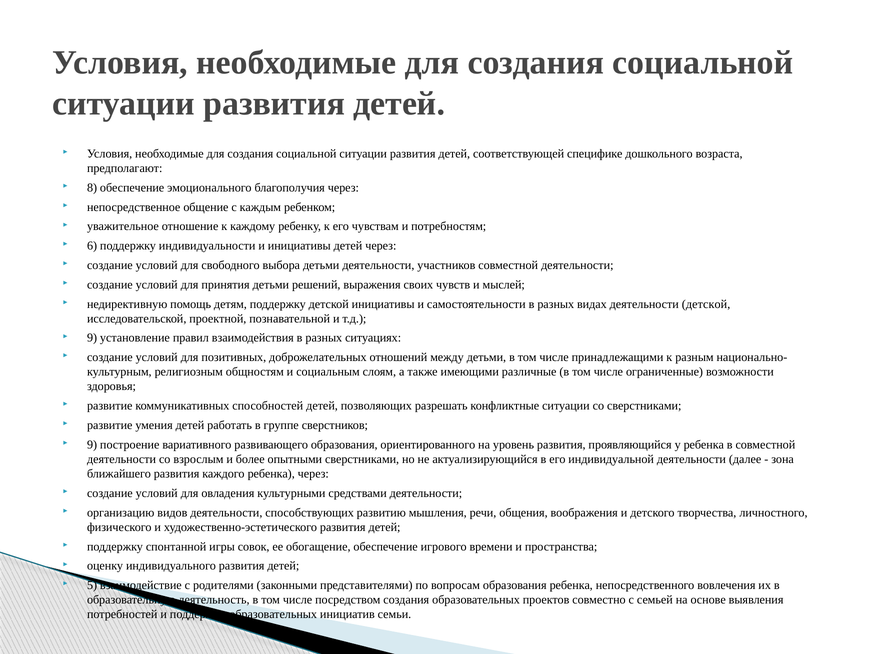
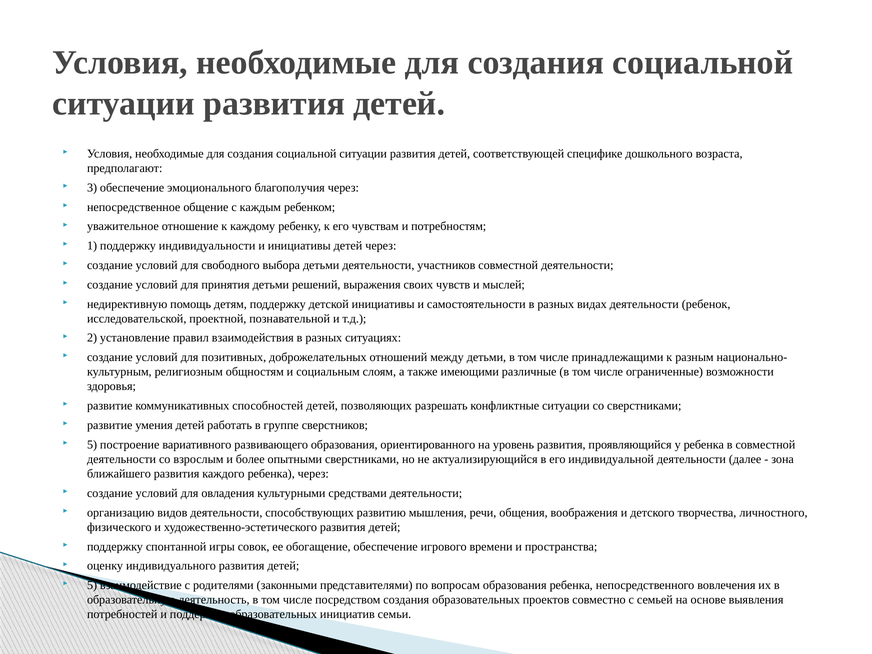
8: 8 -> 3 (92, 188)
6: 6 -> 1 (92, 246)
деятельности детской: детской -> ребенок (706, 304)
9: 9 -> 2 (92, 338)
9: 9 -> 5 (92, 445)
